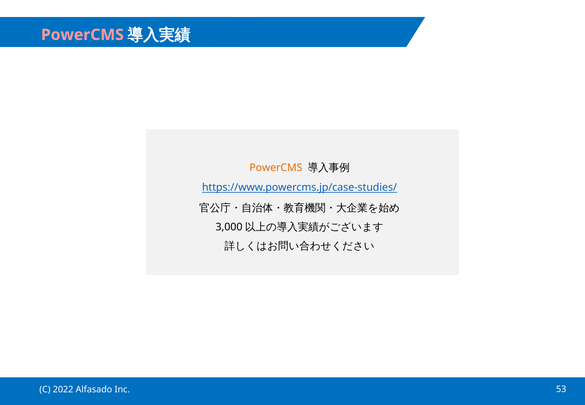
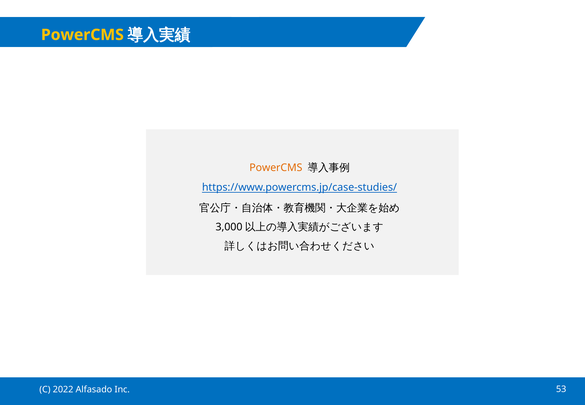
PowerCMS colour: pink -> yellow (82, 35)
